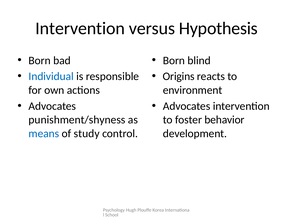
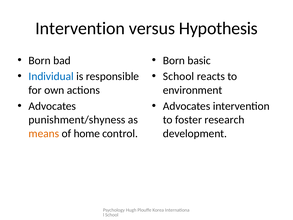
blind: blind -> basic (199, 60)
Origins: Origins -> School (179, 76)
behavior: behavior -> research (224, 120)
means colour: blue -> orange (44, 133)
study: study -> home (87, 133)
